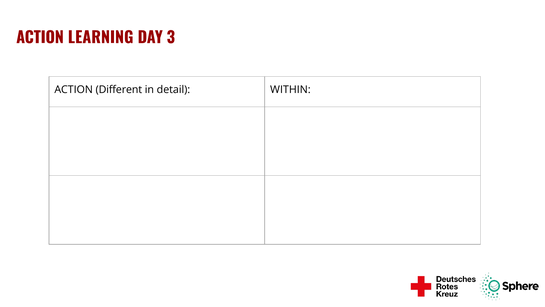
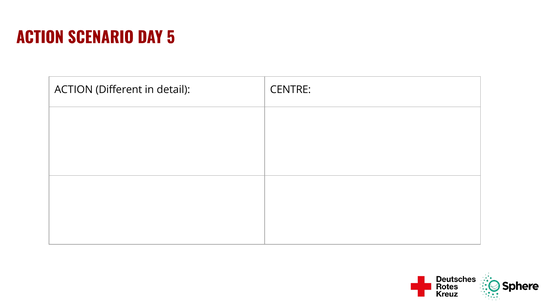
LEARNING: LEARNING -> SCENARIO (101, 38)
3: 3 -> 5 (171, 38)
WITHIN: WITHIN -> CENTRE (290, 90)
